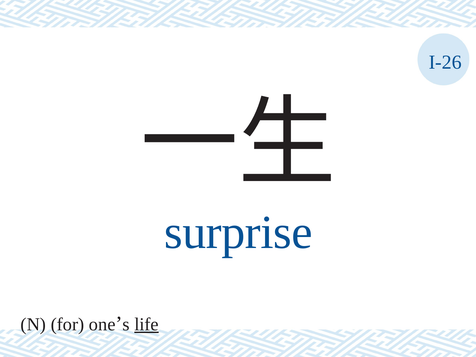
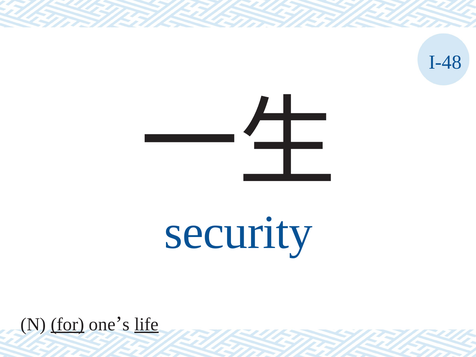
I-26: I-26 -> I-48 (445, 62)
surprise: surprise -> security (238, 232)
for underline: none -> present (68, 324)
